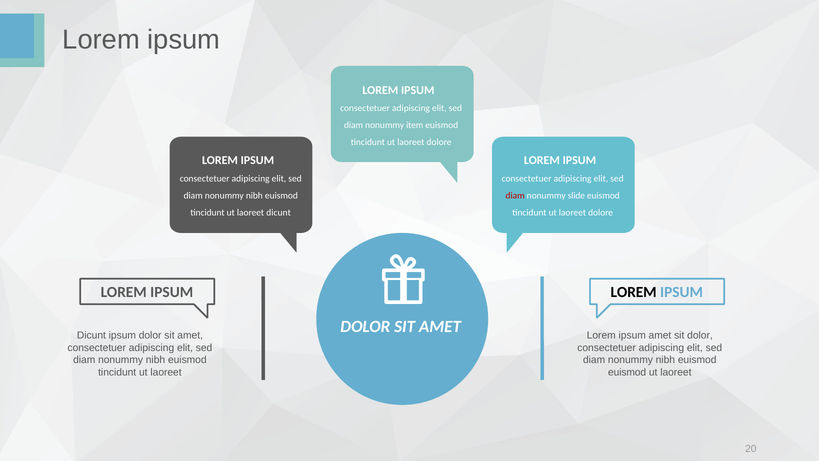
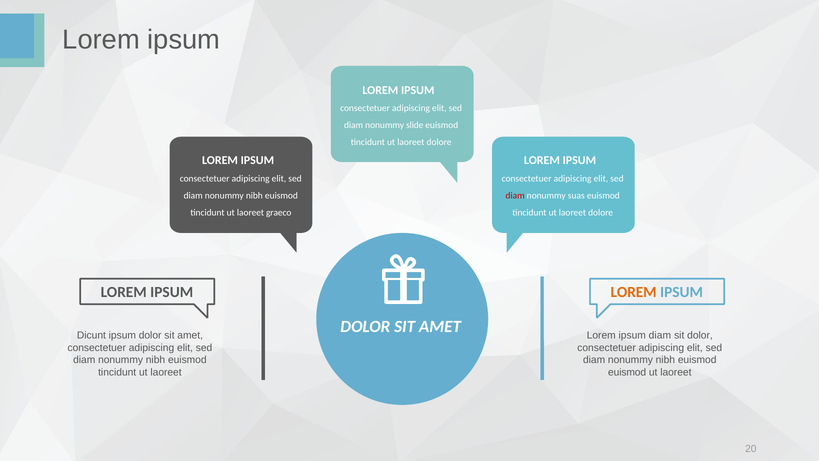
item: item -> slide (415, 125)
slide: slide -> suas (576, 196)
laoreet dicunt: dicunt -> graeco (279, 212)
LOREM colour: black -> orange (634, 292)
ipsum amet: amet -> diam (660, 335)
